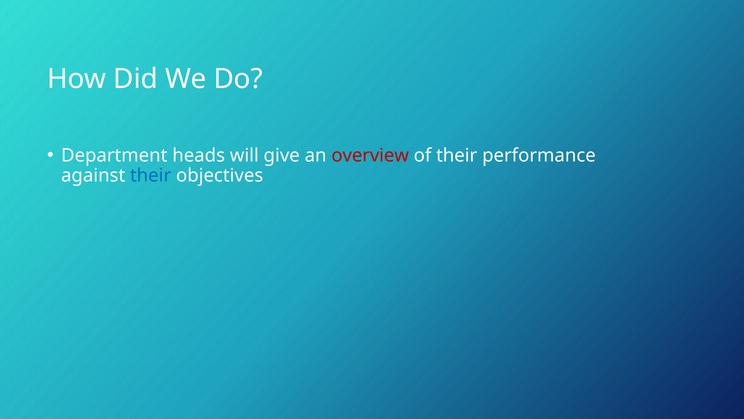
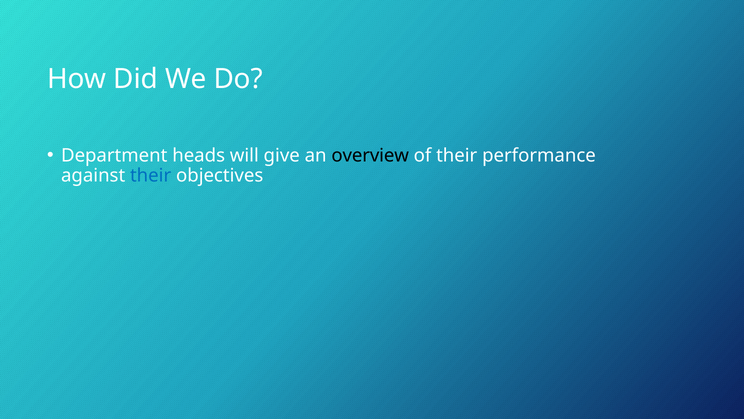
overview colour: red -> black (370, 155)
